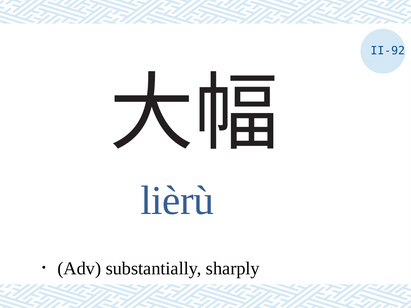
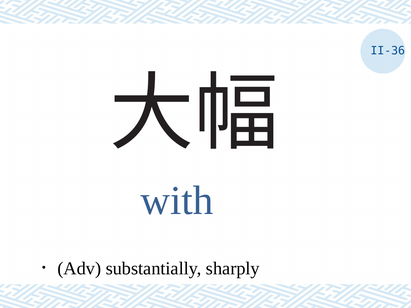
II-92: II-92 -> II-36 (388, 51)
lièrù: lièrù -> with (177, 201)
